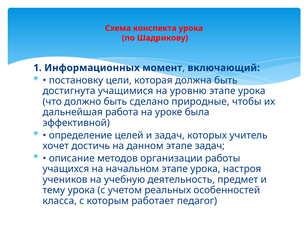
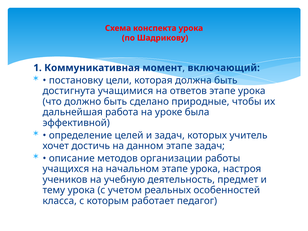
Информационных: Информационных -> Коммуникативная (92, 68)
уровню: уровню -> ответов (188, 91)
